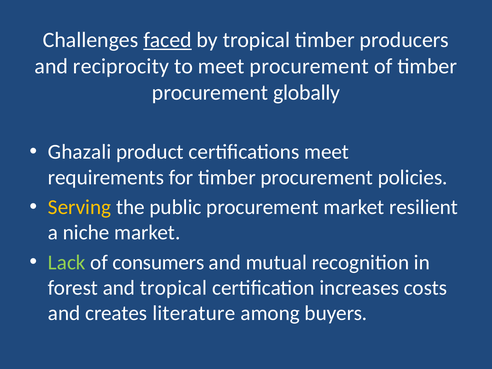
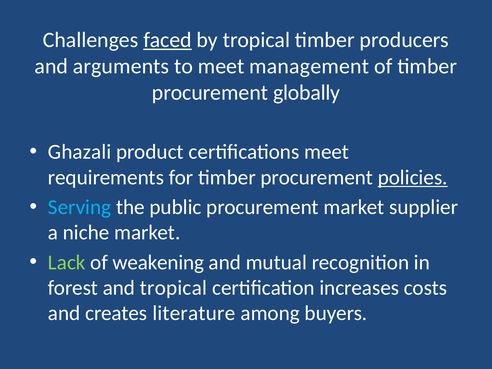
reciprocity: reciprocity -> arguments (121, 66)
meet procurement: procurement -> management (309, 66)
policies underline: none -> present (413, 177)
Serving colour: yellow -> light blue (80, 207)
resilient: resilient -> supplier (424, 207)
consumers: consumers -> weakening (158, 262)
